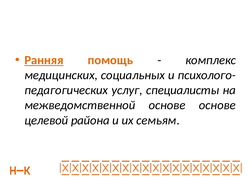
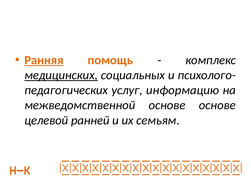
медицинских underline: none -> present (61, 75)
специалисты: специалисты -> информацию (183, 90)
района: района -> ранней (90, 120)
